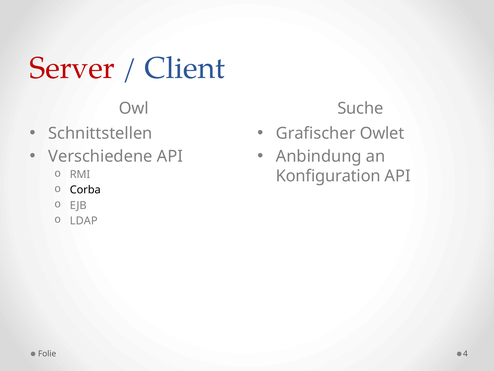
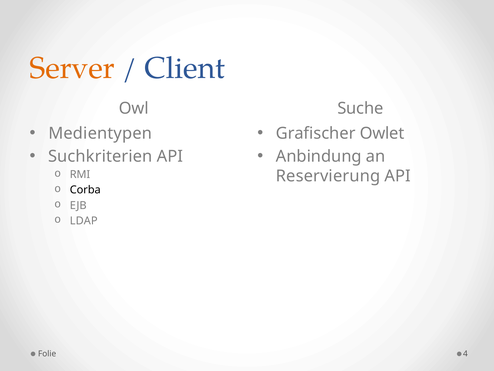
Server colour: red -> orange (72, 68)
Schnittstellen: Schnittstellen -> Medientypen (100, 133)
Verschiedene: Verschiedene -> Suchkriterien (100, 156)
Konfiguration: Konfiguration -> Reservierung (328, 176)
